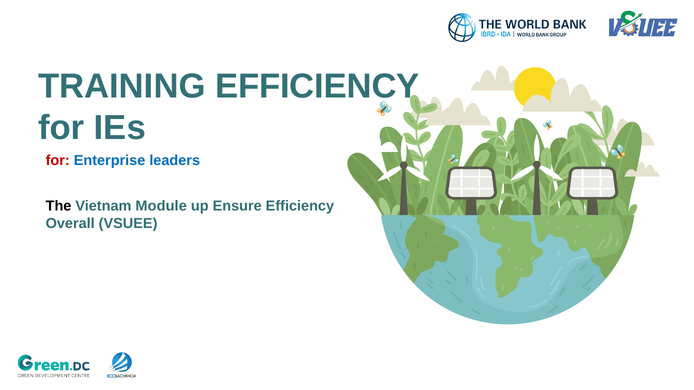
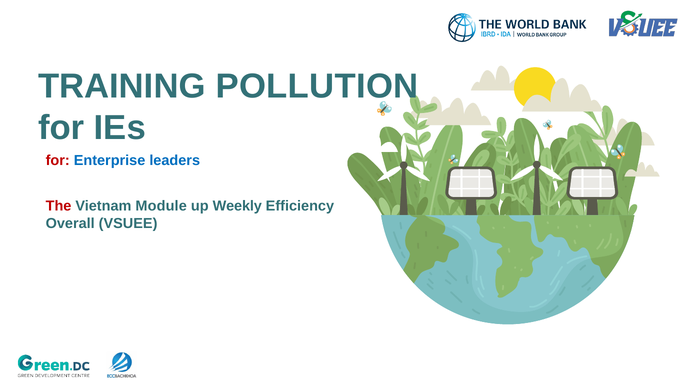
TRAINING EFFICIENCY: EFFICIENCY -> POLLUTION (317, 86)
The colour: black -> red (59, 206)
Ensure: Ensure -> Weekly (237, 206)
